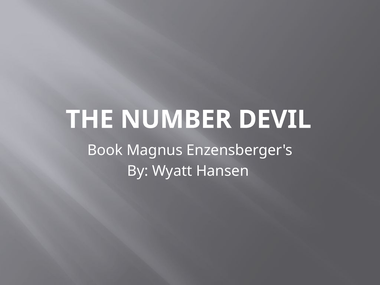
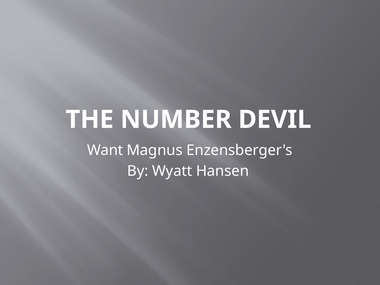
Book: Book -> Want (105, 150)
